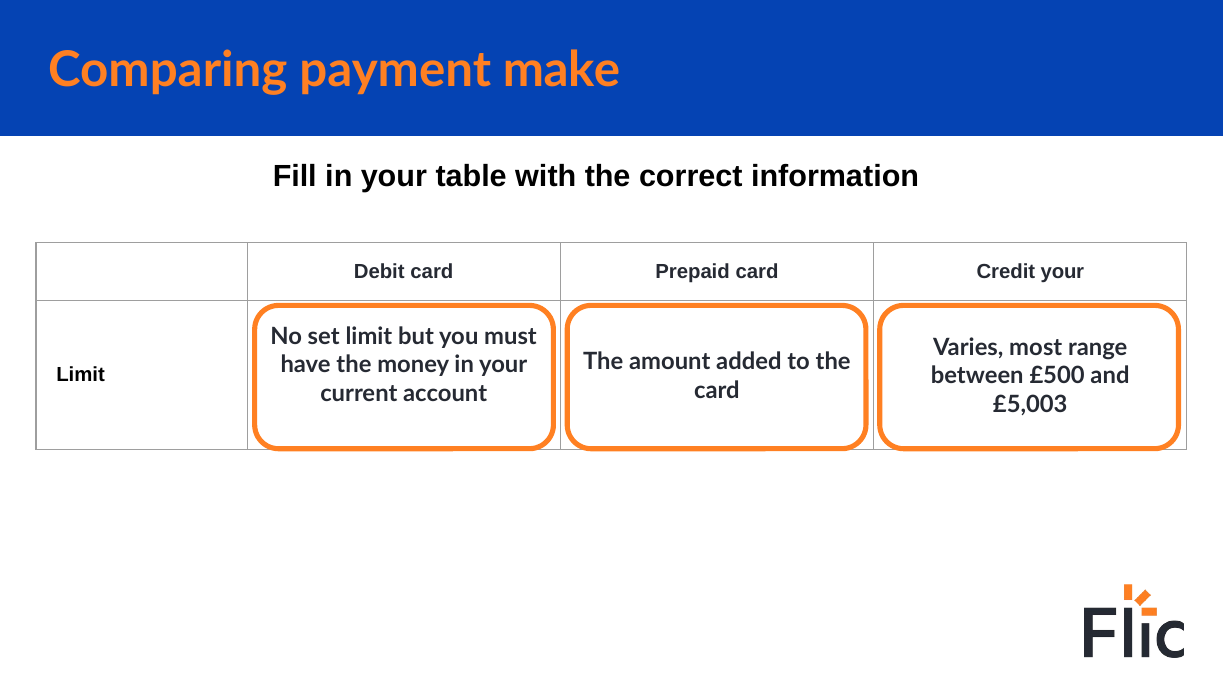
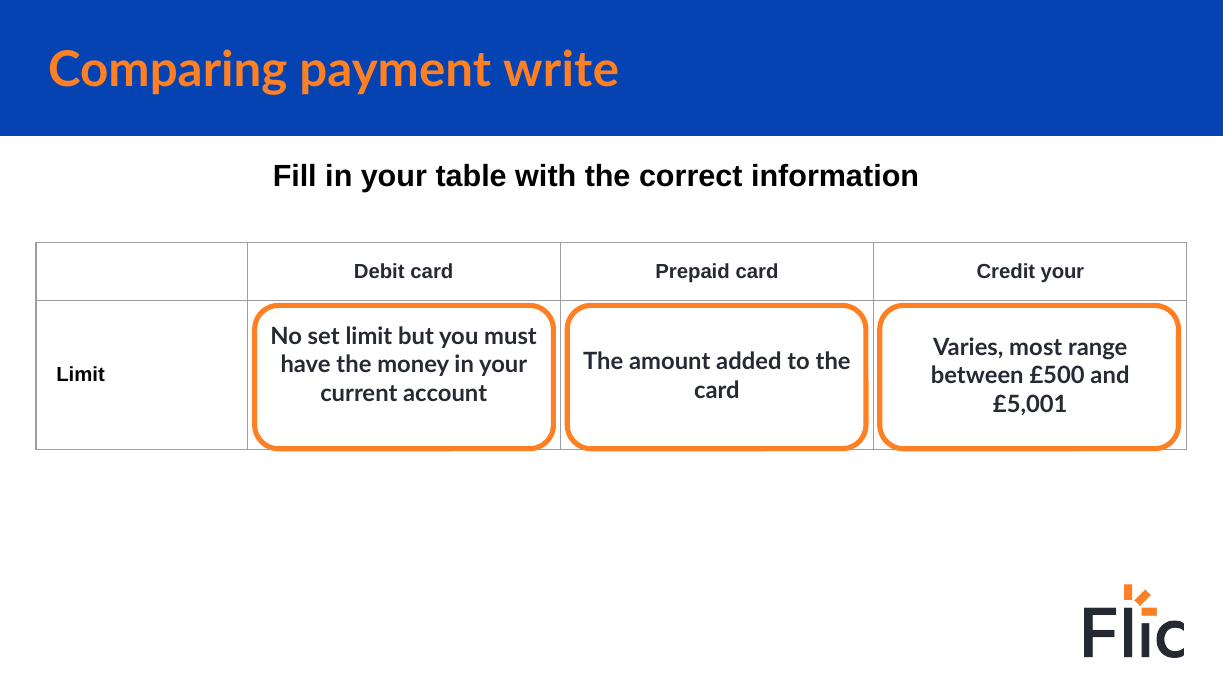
make: make -> write (561, 70)
£5,003: £5,003 -> £5,001 (1030, 405)
